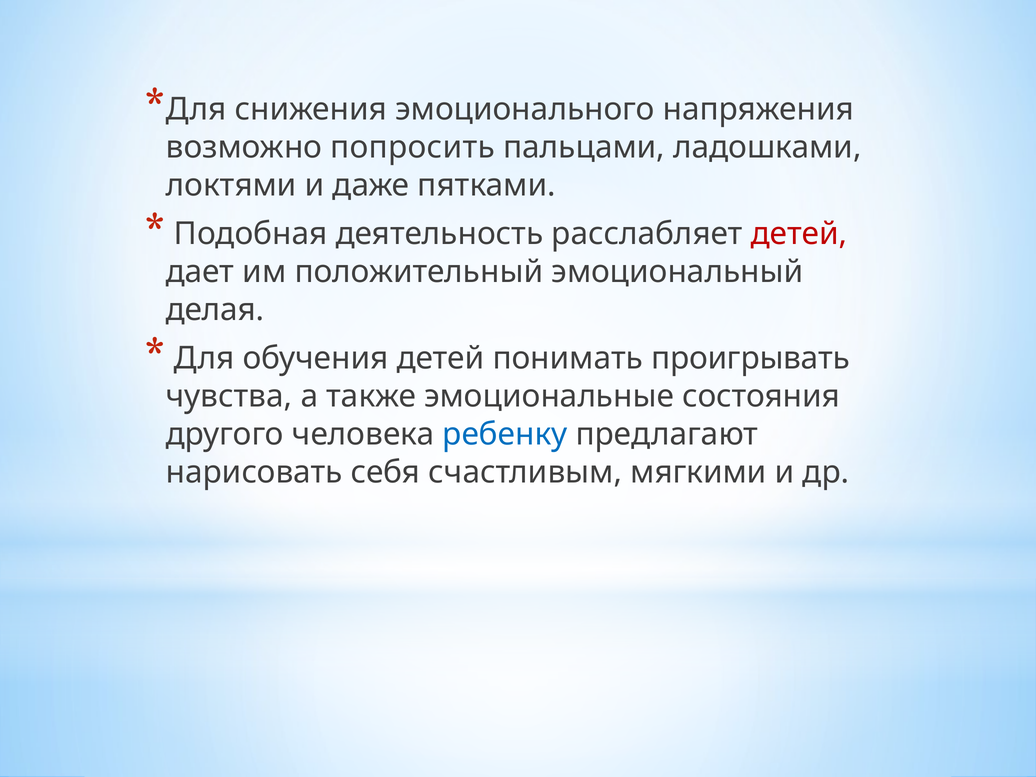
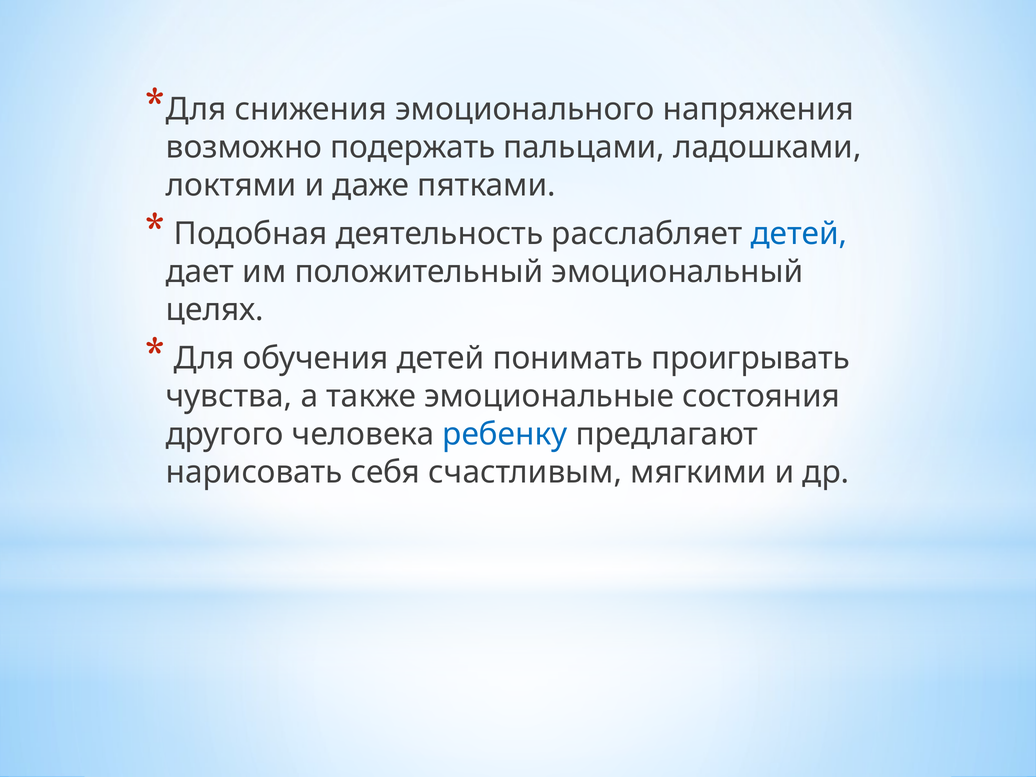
попросить: попросить -> подержать (413, 147)
детей colour: red -> blue (799, 234)
делая: делая -> целях (215, 310)
